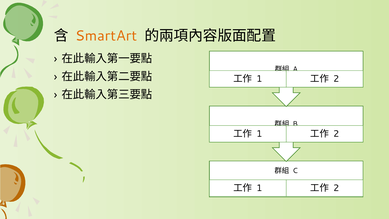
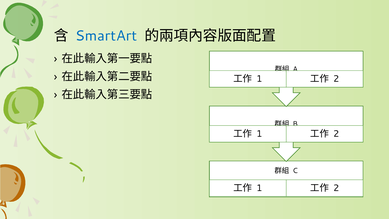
SmartArt colour: orange -> blue (106, 36)
